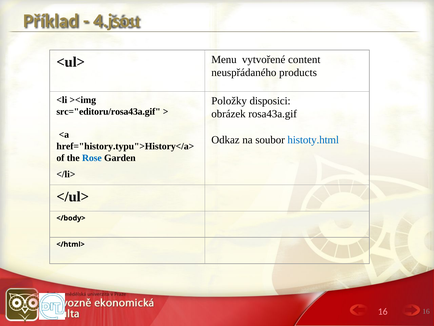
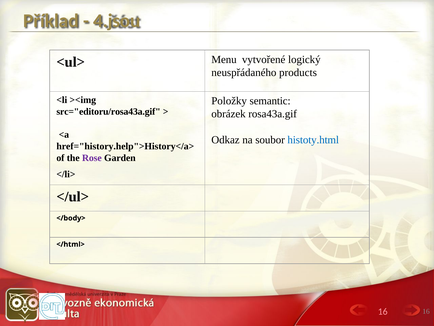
content: content -> logický (304, 60)
disposici: disposici -> semantic (270, 101)
href="history.typu">History</a>: href="history.typu">History</a> -> href="history.help">History</a> (125, 146)
Rose colour: blue -> purple (92, 158)
